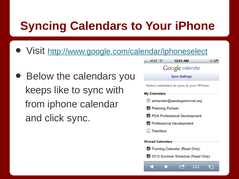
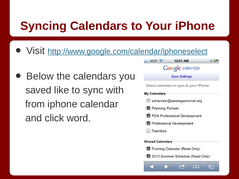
keeps: keeps -> saved (38, 90)
click sync: sync -> word (79, 118)
